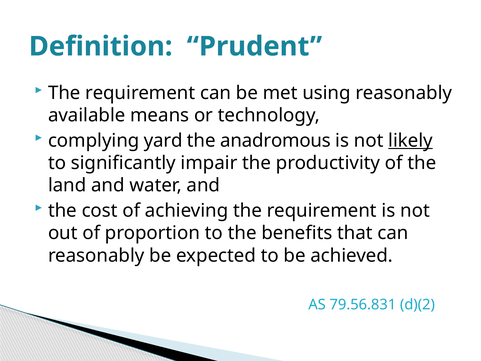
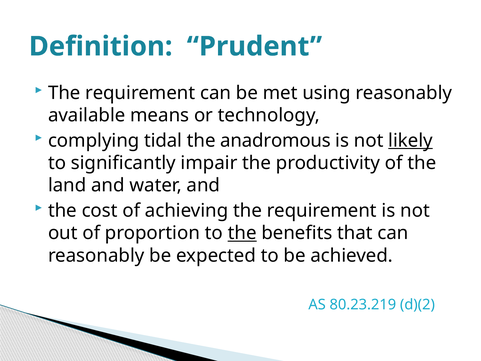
yard: yard -> tidal (163, 140)
the underline: none -> present (242, 233)
79.56.831: 79.56.831 -> 80.23.219 (363, 304)
